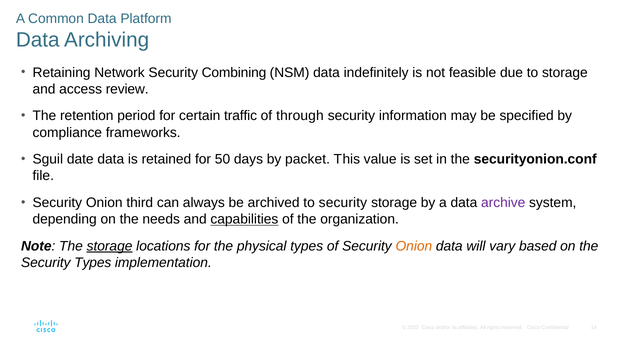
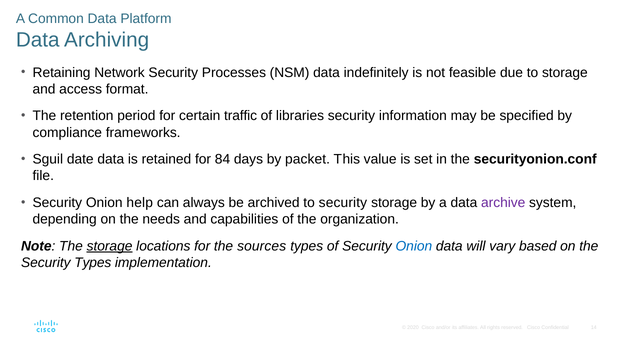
Combining: Combining -> Processes (234, 72)
review: review -> format (127, 89)
through: through -> libraries (300, 116)
50: 50 -> 84 (223, 159)
third: third -> help (140, 203)
capabilities underline: present -> none (244, 219)
physical: physical -> sources (262, 246)
Onion colour: orange -> blue (414, 246)
